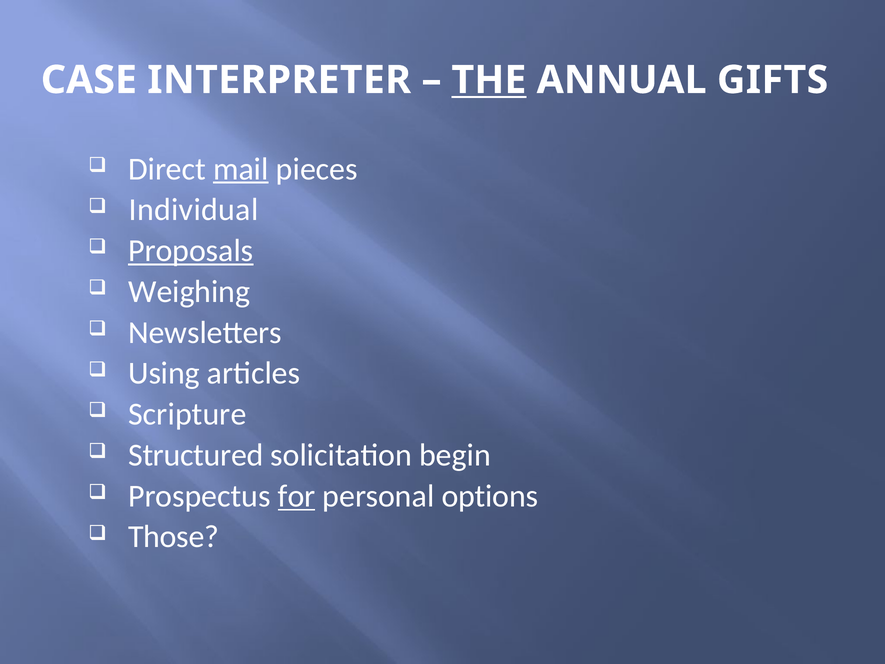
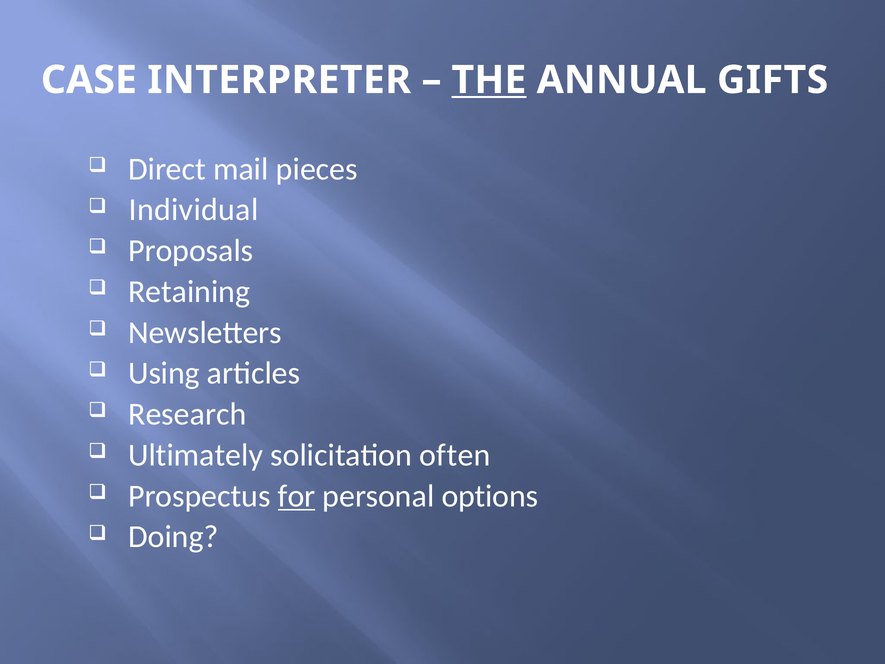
mail underline: present -> none (241, 169)
Proposals underline: present -> none (191, 251)
Weighing: Weighing -> Retaining (189, 292)
Scripture: Scripture -> Research (187, 414)
Structured: Structured -> Ultimately (196, 455)
begin: begin -> often (455, 455)
Those: Those -> Doing (173, 537)
